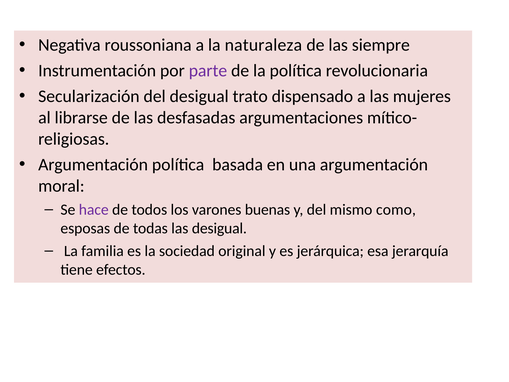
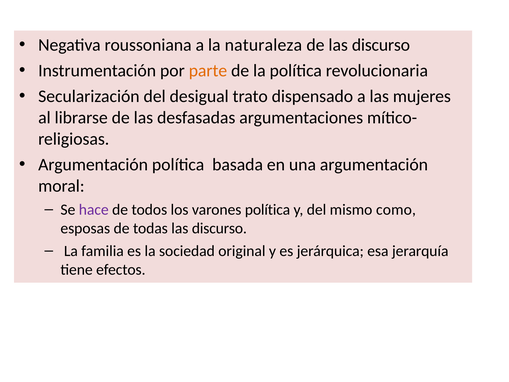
de las siempre: siempre -> discurso (381, 45)
parte colour: purple -> orange (208, 71)
varones buenas: buenas -> política (268, 209)
todas las desigual: desigual -> discurso (219, 228)
